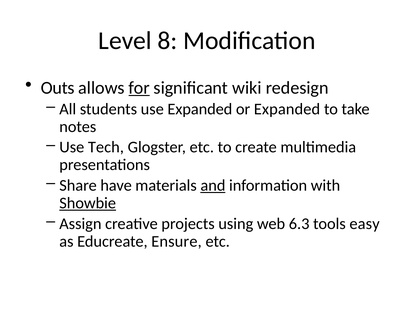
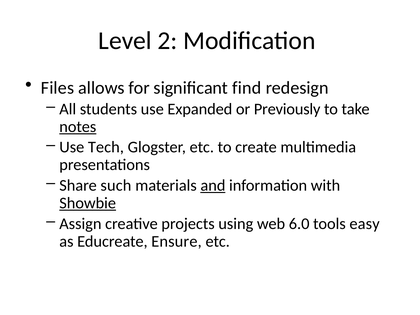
8: 8 -> 2 (167, 41)
Outs: Outs -> Files (58, 88)
for underline: present -> none (139, 88)
wiki: wiki -> find (247, 88)
or Expanded: Expanded -> Previously (287, 109)
notes underline: none -> present (78, 127)
have: have -> such (116, 185)
6.3: 6.3 -> 6.0 (299, 224)
